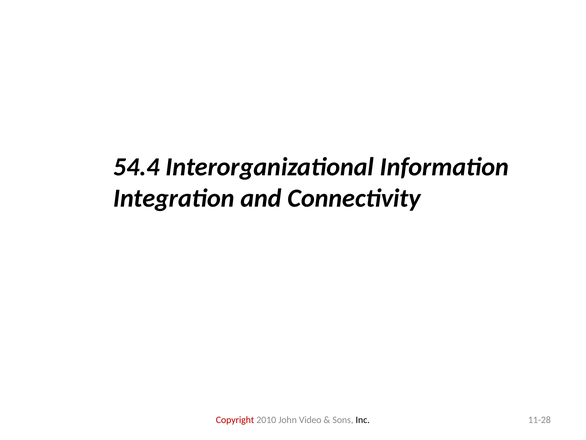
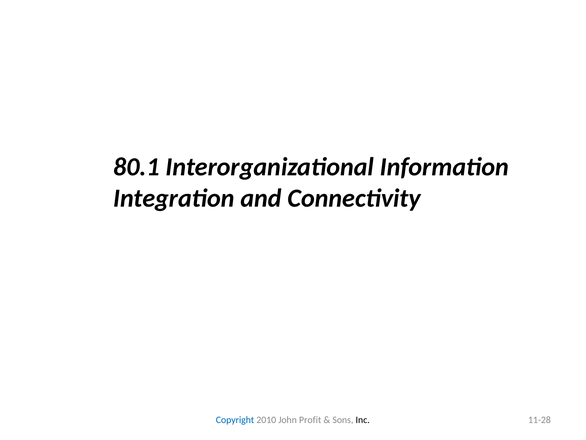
54.4: 54.4 -> 80.1 (136, 167)
Copyright colour: red -> blue (235, 420)
Video: Video -> Profit (310, 420)
